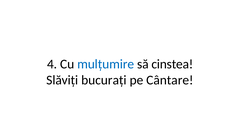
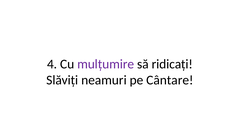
mulțumire colour: blue -> purple (106, 64)
cinstea: cinstea -> ridicați (172, 64)
bucurați: bucurați -> neamuri (104, 80)
